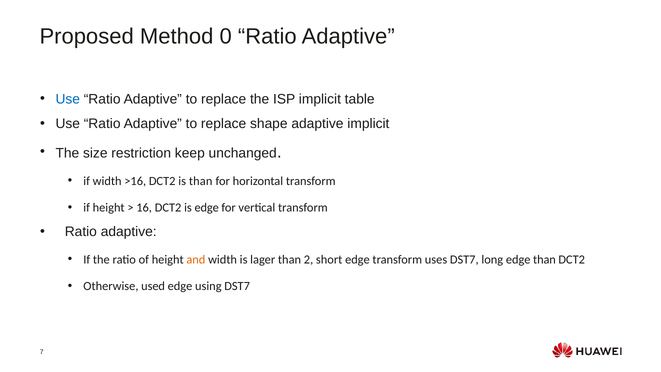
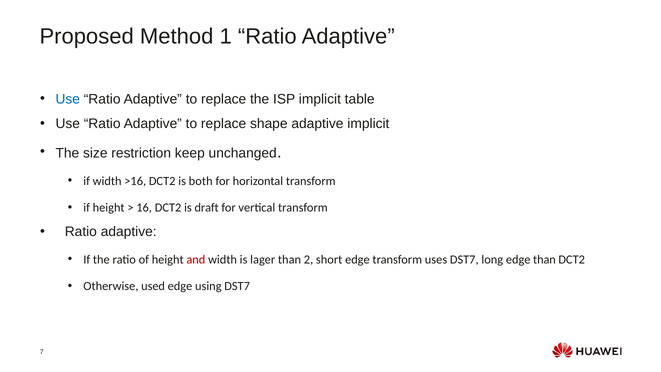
0: 0 -> 1 (226, 37)
is than: than -> both (201, 181)
is edge: edge -> draft (207, 208)
and colour: orange -> red (196, 259)
